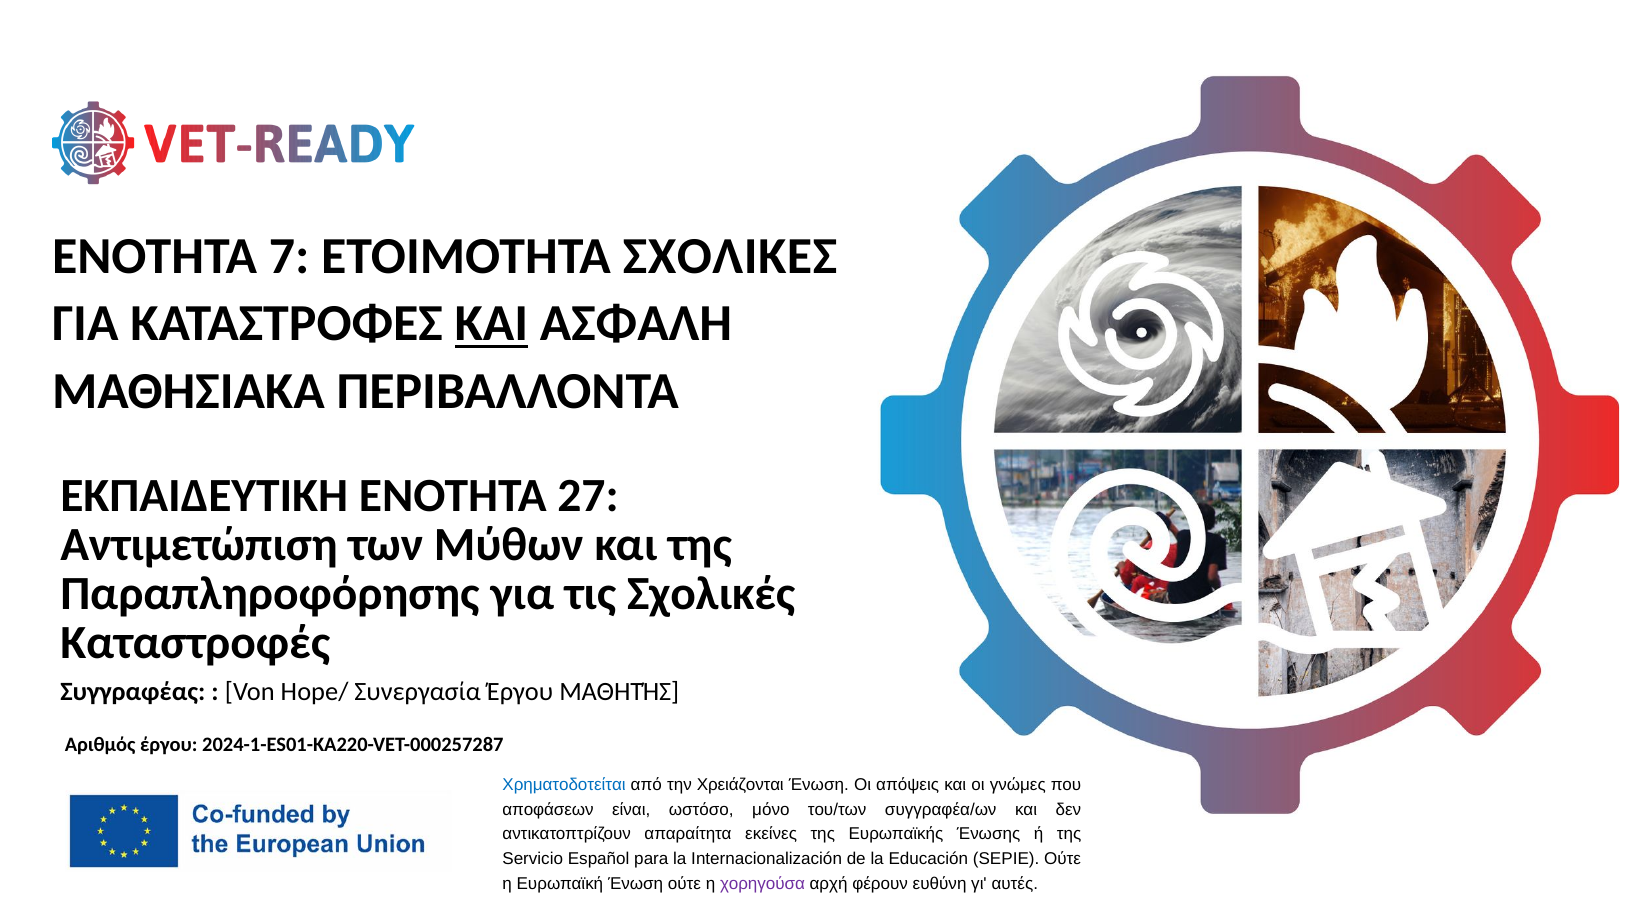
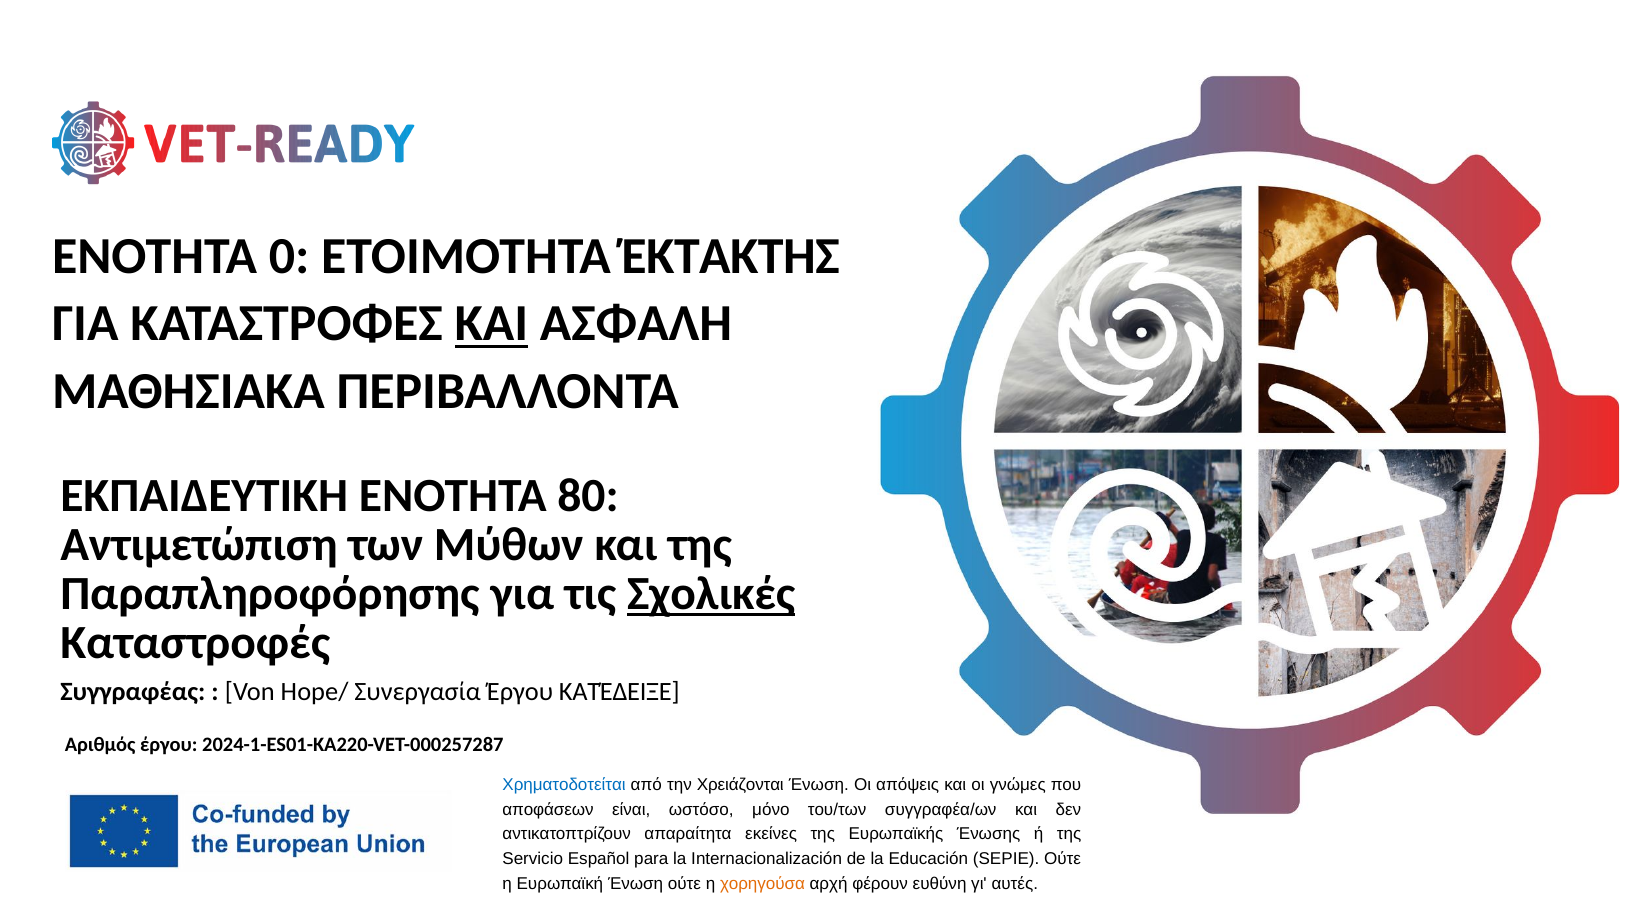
7: 7 -> 0 (289, 257)
ΣΧΟΛΙΚΕΣ: ΣΧΟΛΙΚΕΣ -> ΈΚΤΑΚΤΗΣ (731, 257)
27: 27 -> 80 (588, 496)
Σχολικές underline: none -> present (711, 594)
ΜΑΘΗΤΉΣ: ΜΑΘΗΤΉΣ -> ΚΑΤΈΔΕΙΞΕ (619, 691)
χορηγούσα colour: purple -> orange (762, 883)
